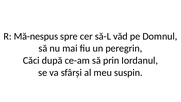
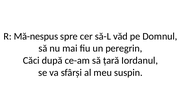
prin: prin -> țară (111, 60)
